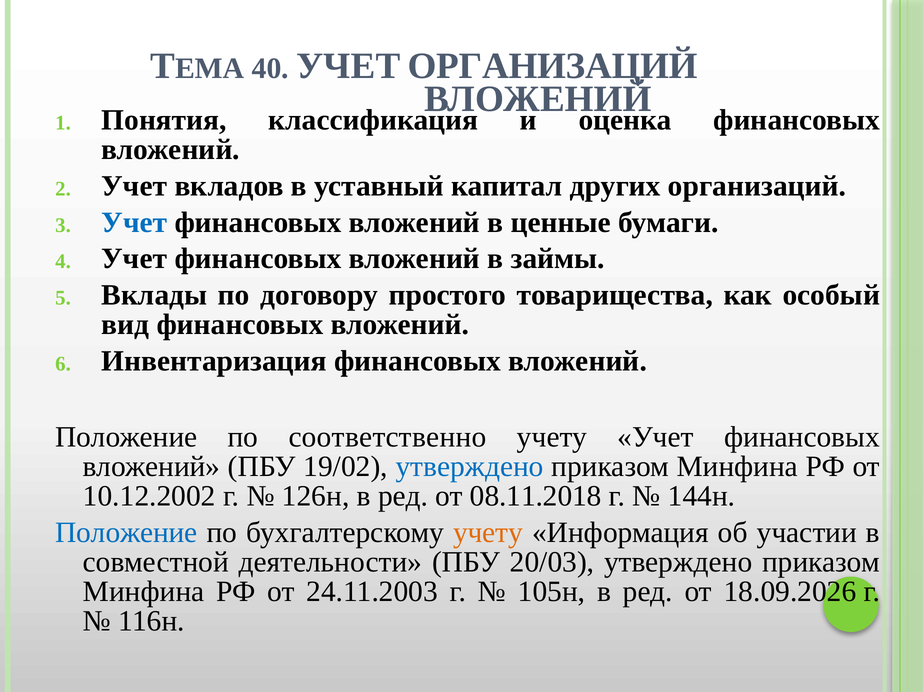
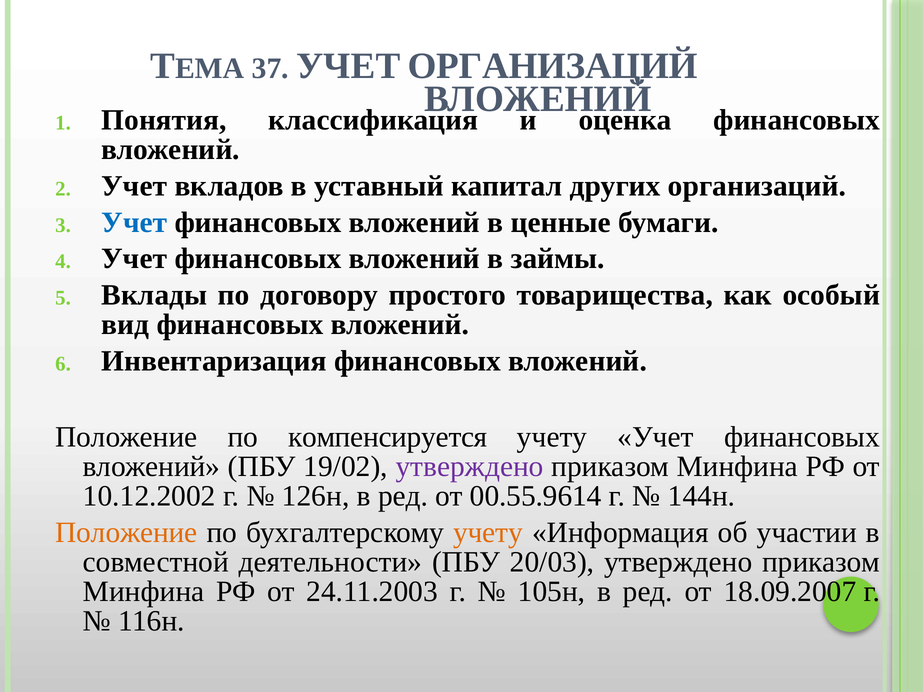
40: 40 -> 37 (270, 68)
соответственно: соответственно -> компенсируется (388, 437)
утверждено colour: blue -> purple (470, 467)
08.11.2018: 08.11.2018 -> 00.55.9614 (536, 496)
Положение colour: blue -> orange (126, 533)
18.09.2026: 18.09.2026 -> 18.09.2007 (790, 592)
